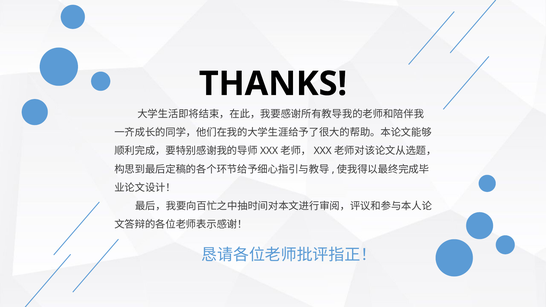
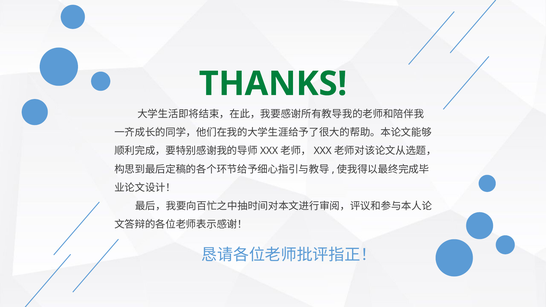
THANKS colour: black -> green (273, 84)
